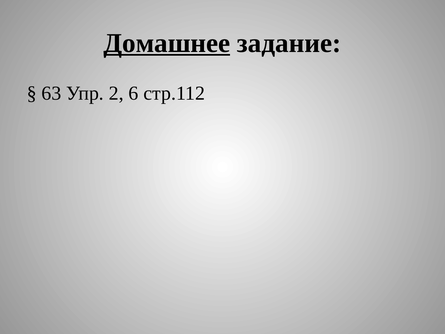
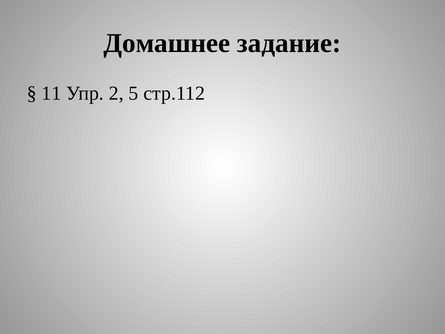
Домашнее underline: present -> none (167, 43)
63: 63 -> 11 (51, 93)
6: 6 -> 5 (134, 93)
